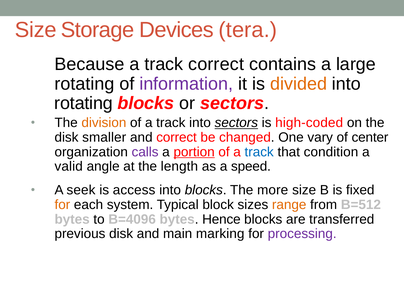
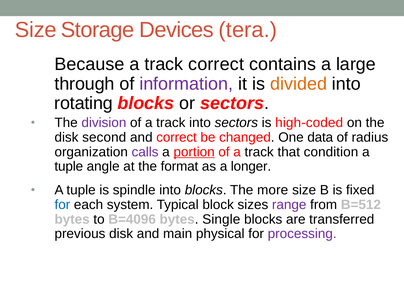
rotating: rotating -> through (85, 84)
division colour: orange -> purple (104, 123)
sectors underline: present -> none (236, 123)
smaller: smaller -> second (104, 137)
vary: vary -> data (320, 137)
center: center -> radius (370, 137)
track colour: blue -> black (259, 152)
valid: valid -> tuple (69, 166)
length: length -> format (180, 166)
speed: speed -> longer (251, 166)
seek: seek -> tuple (81, 190)
access: access -> spindle (134, 190)
for colour: orange -> blue (62, 205)
range colour: orange -> purple (289, 205)
Hence: Hence -> Single (221, 219)
marking: marking -> physical (220, 234)
